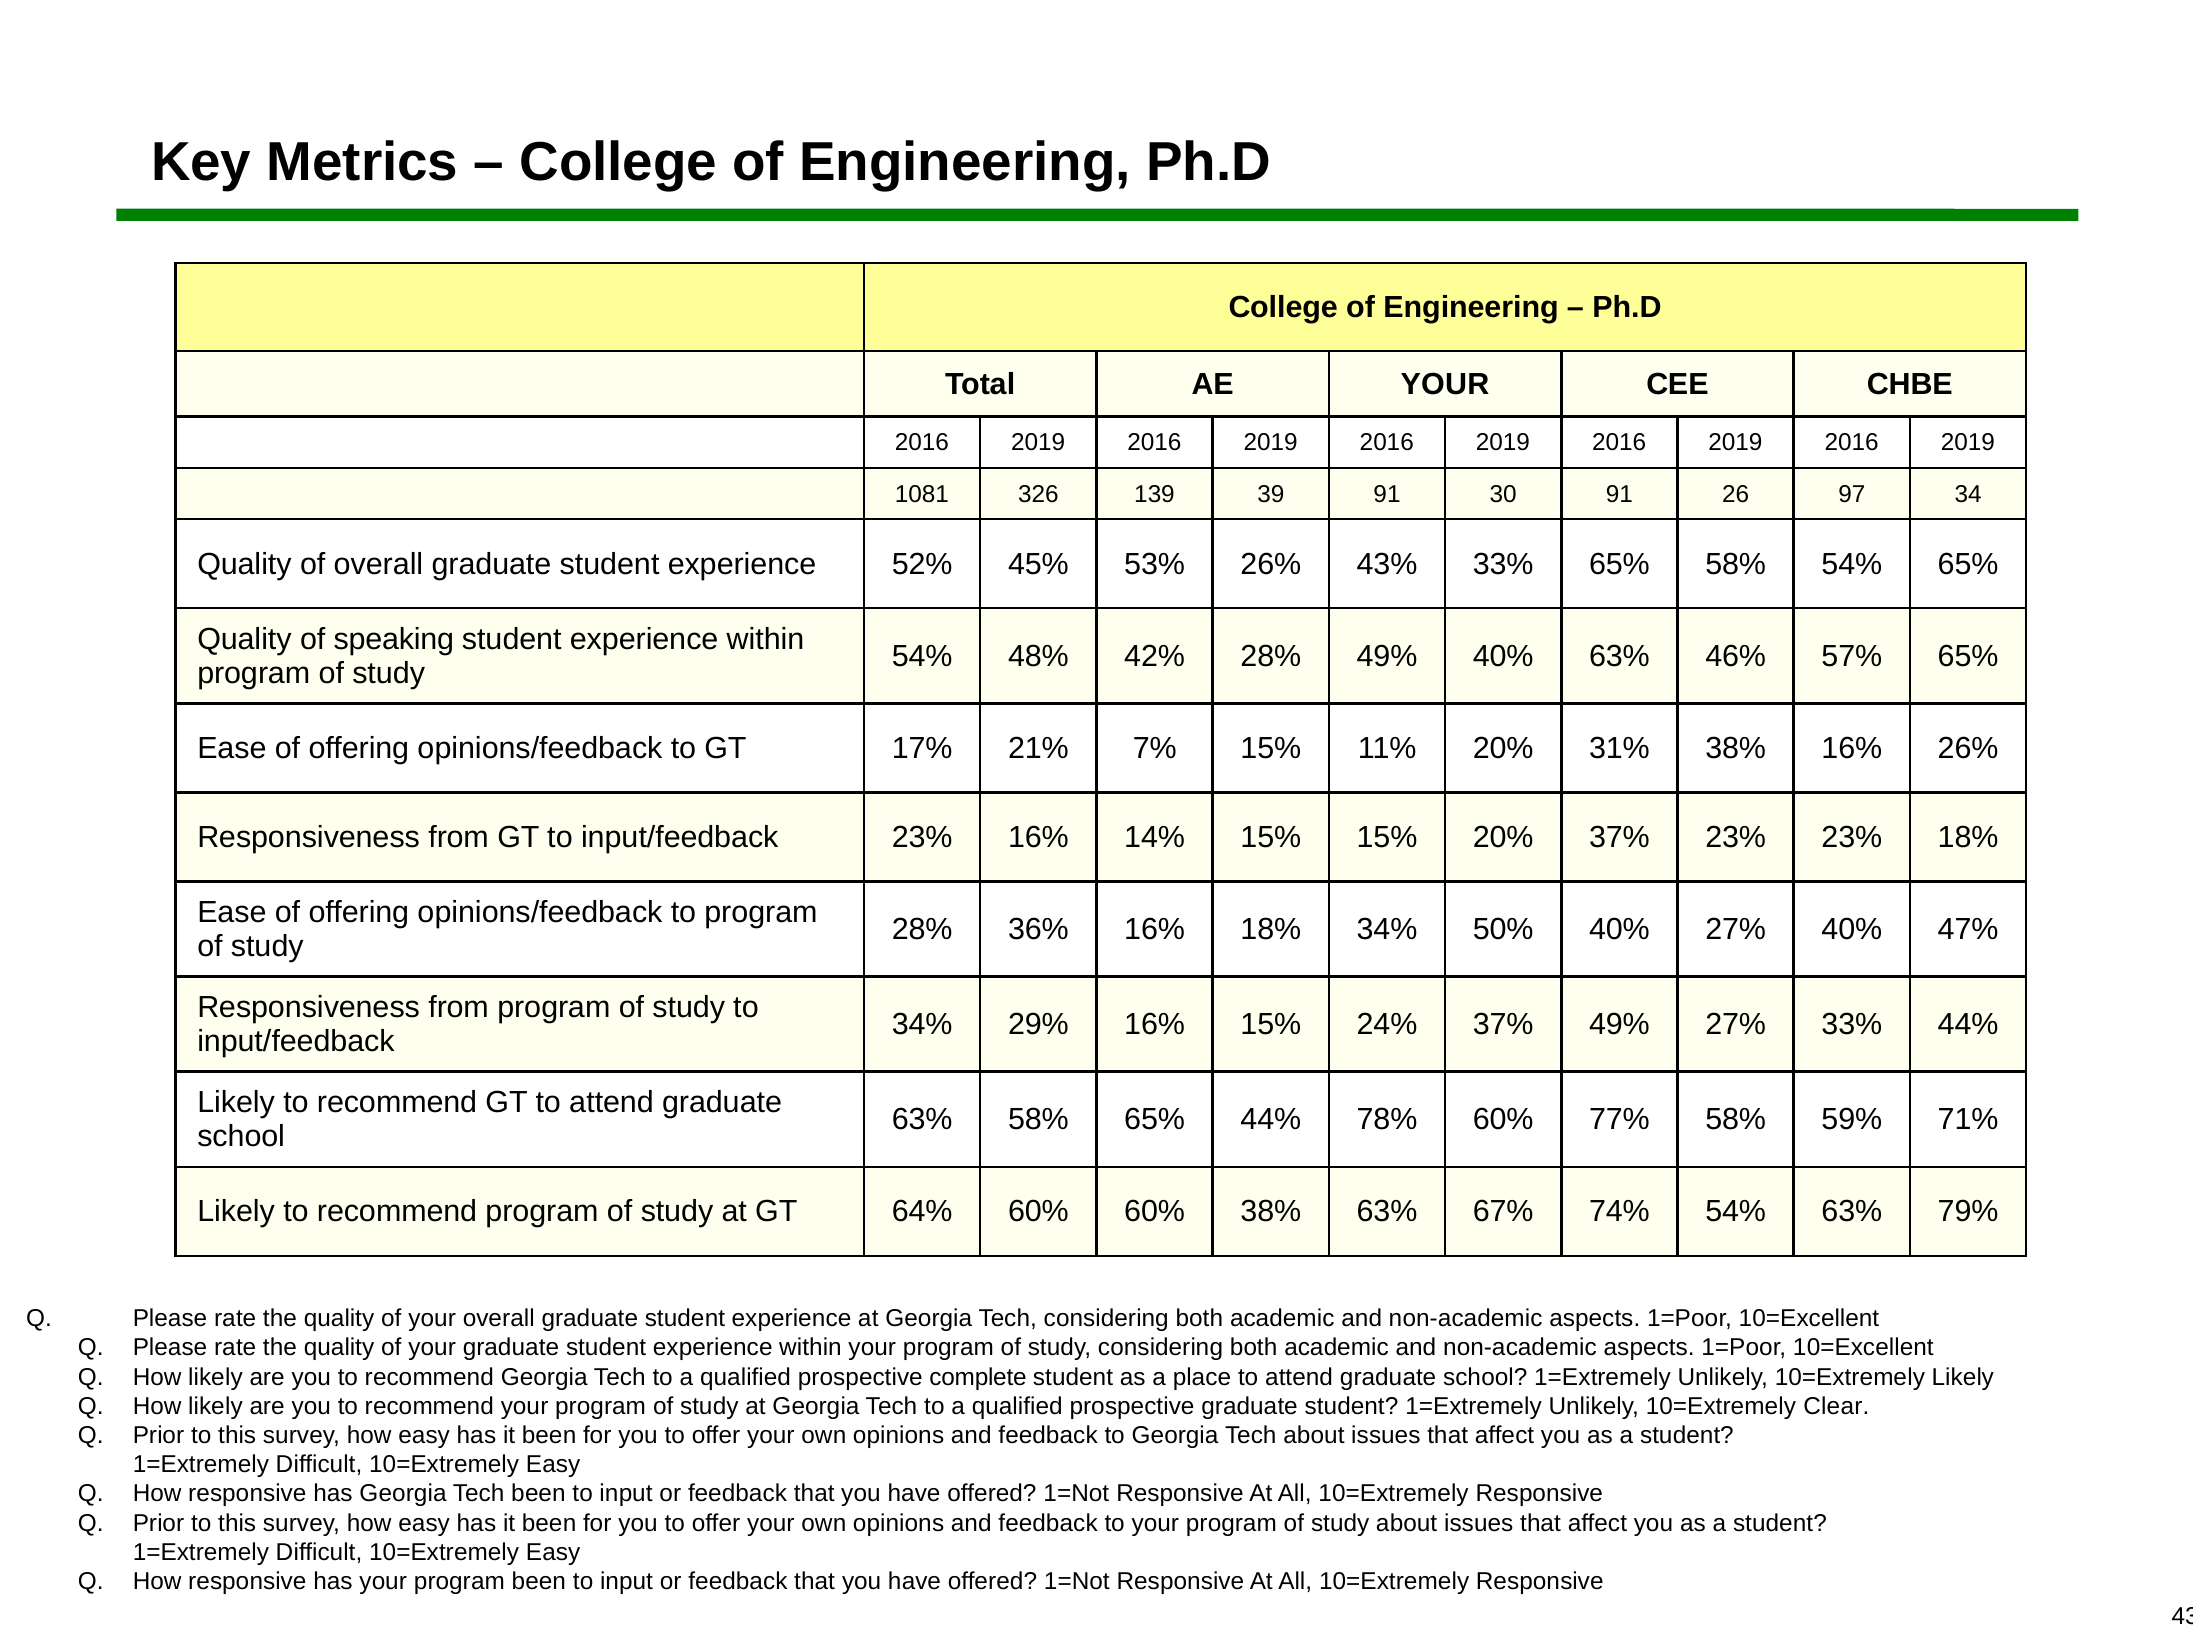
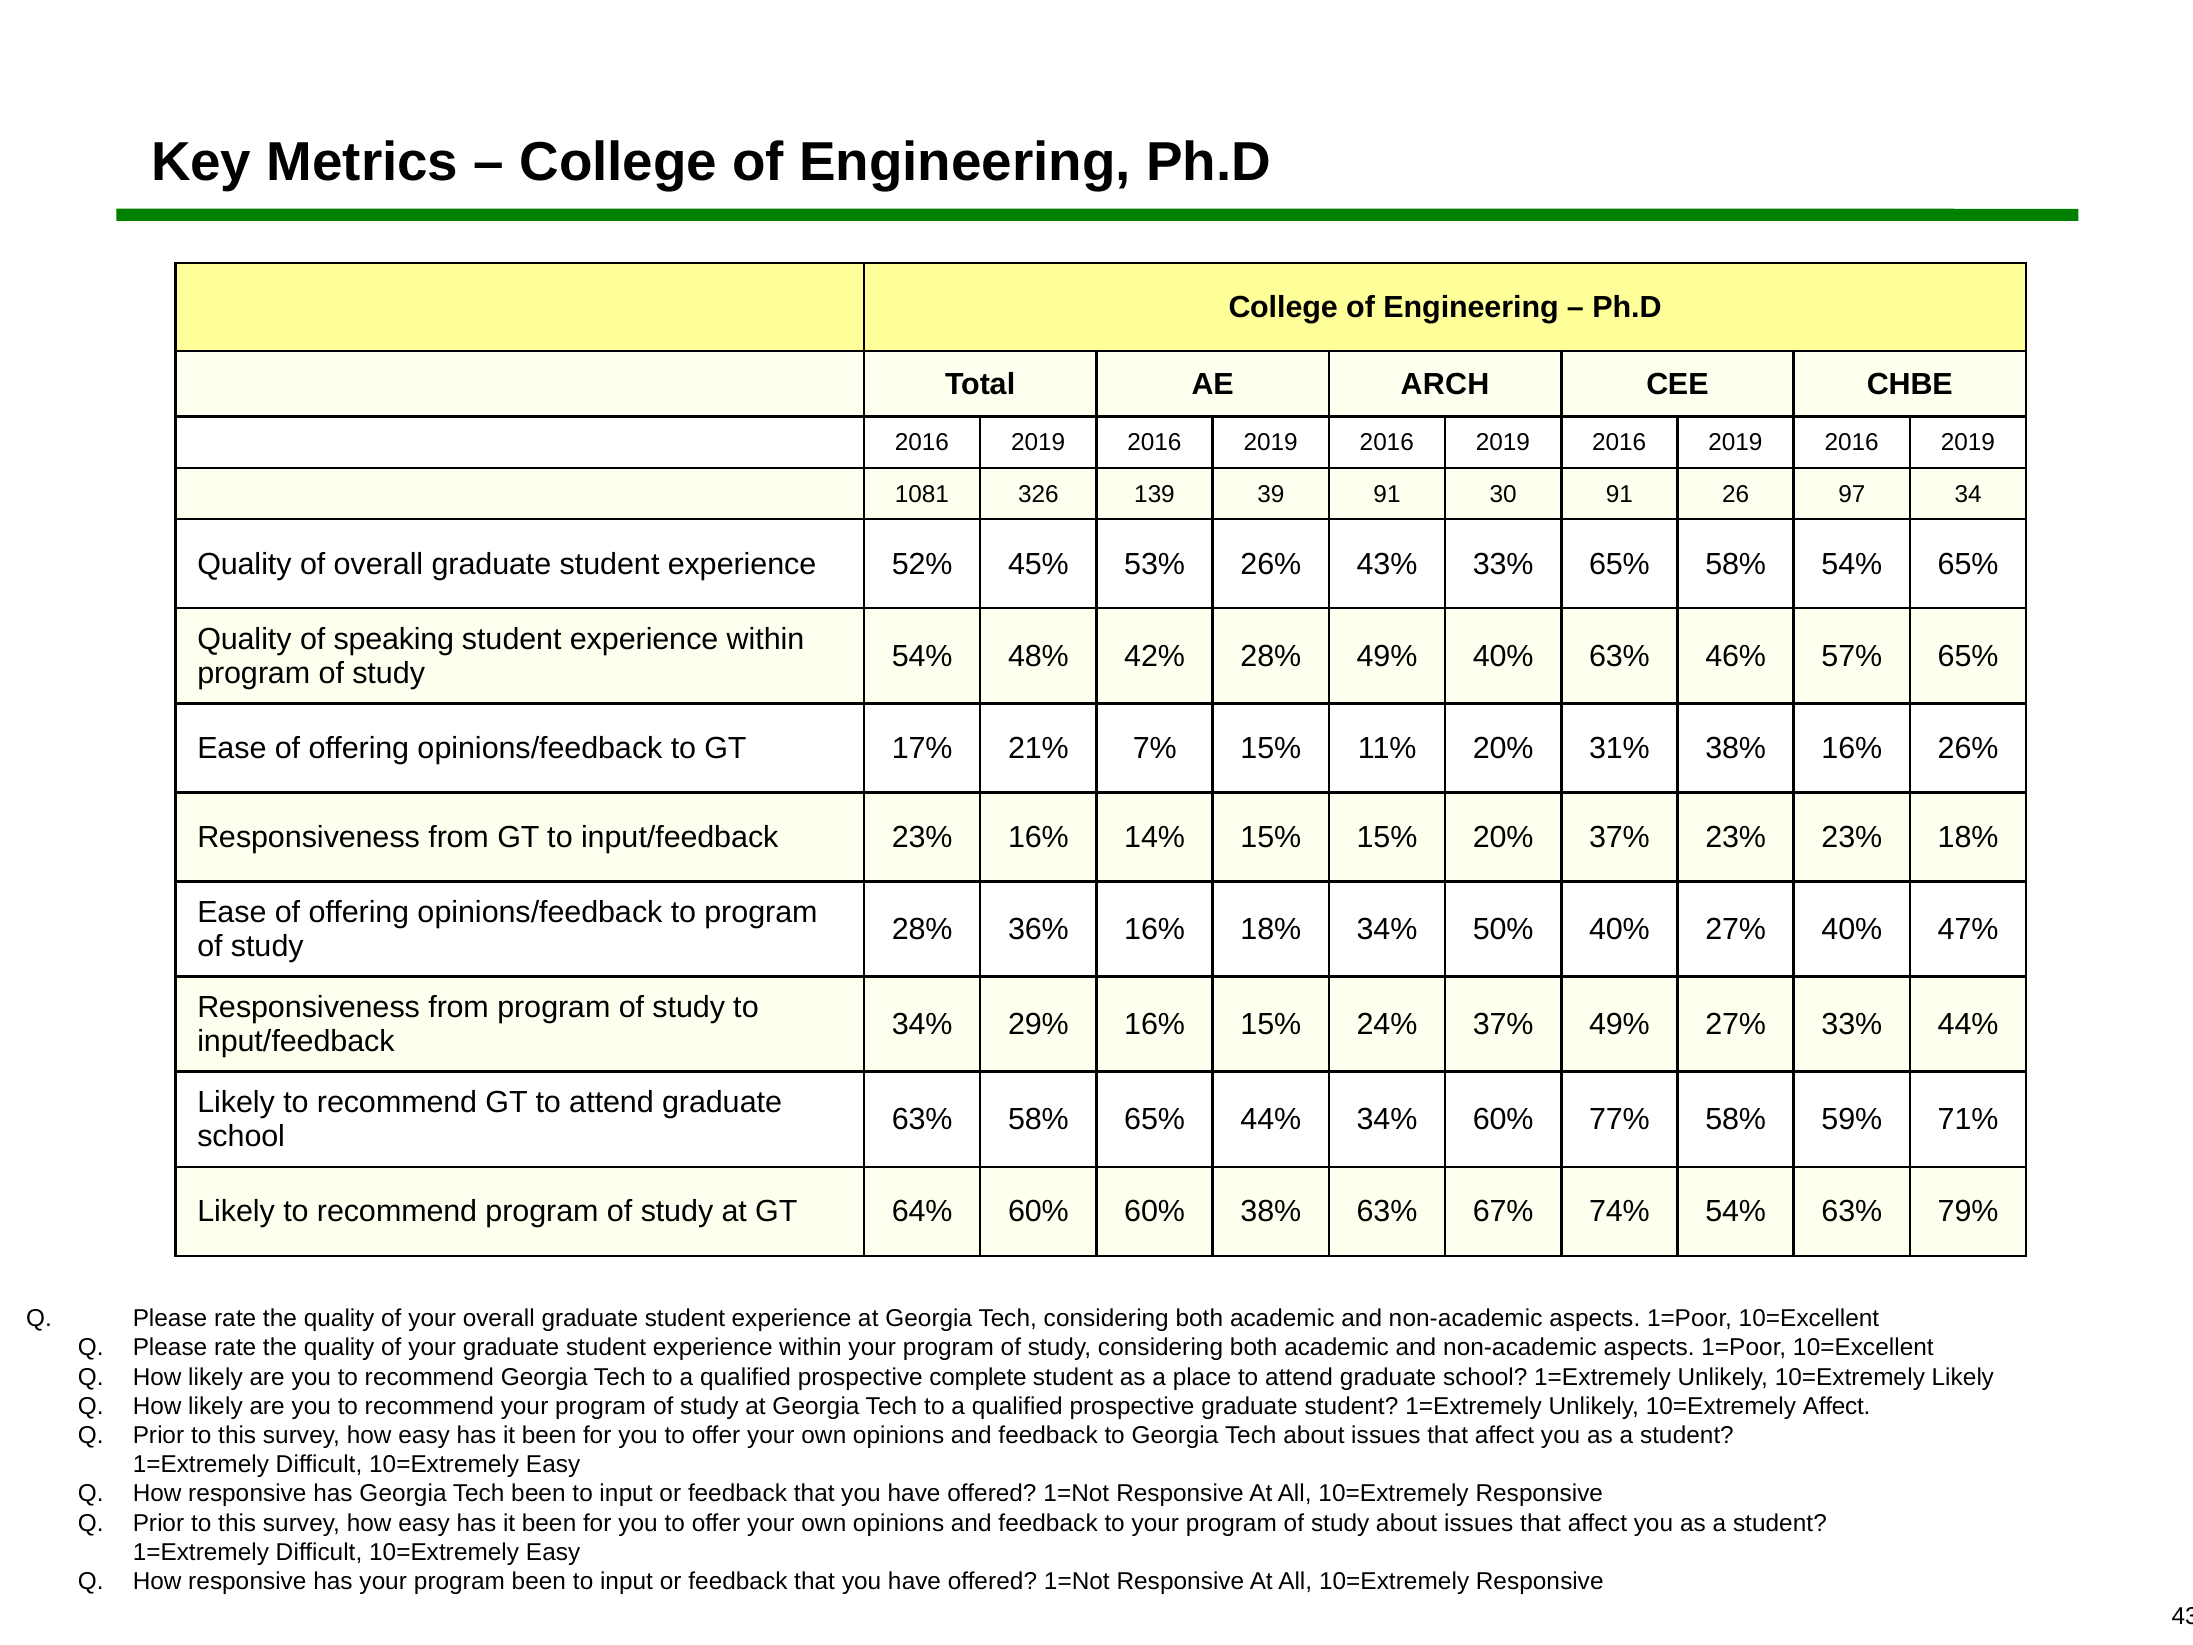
AE YOUR: YOUR -> ARCH (1445, 384)
44% 78%: 78% -> 34% (1387, 1120)
10=Extremely Clear: Clear -> Affect (1837, 1406)
